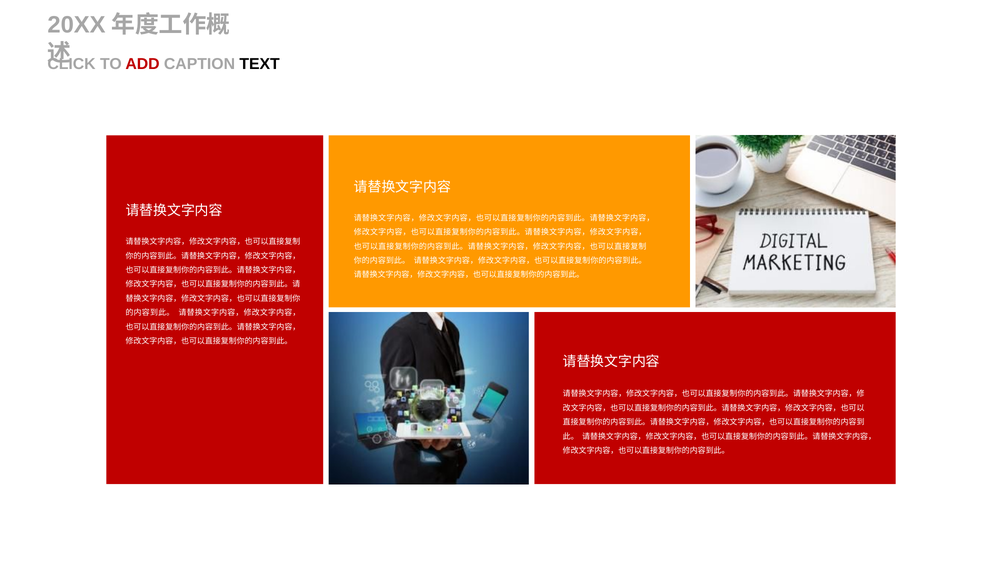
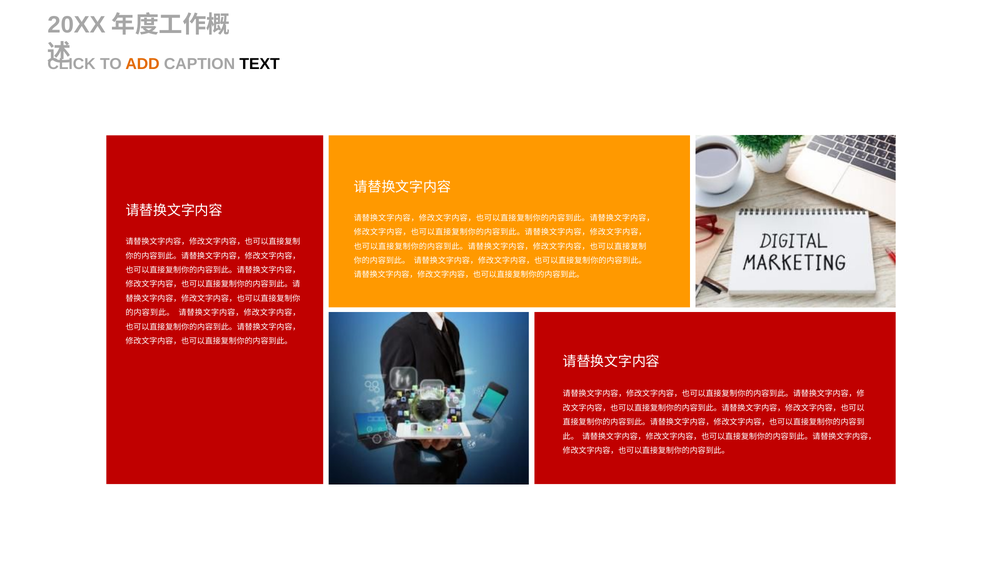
ADD colour: red -> orange (143, 64)
